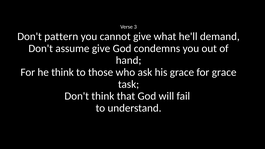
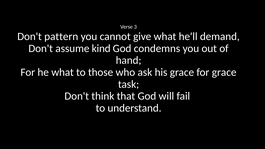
assume give: give -> kind (101, 48)
he think: think -> what (63, 72)
